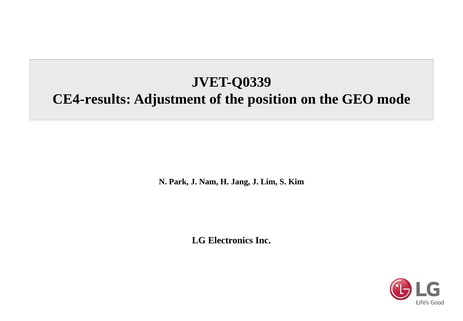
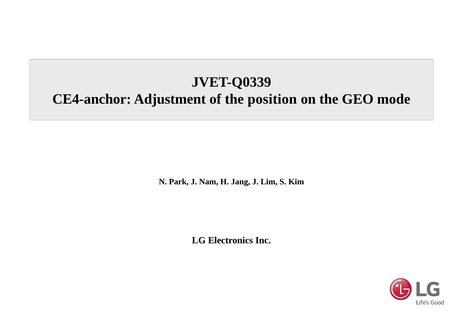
CE4-results: CE4-results -> CE4-anchor (92, 99)
